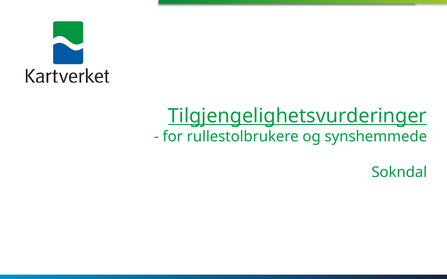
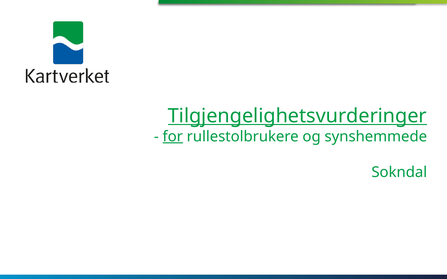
for underline: none -> present (173, 137)
